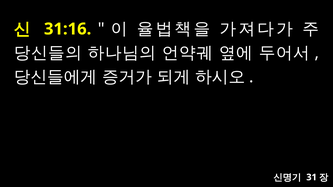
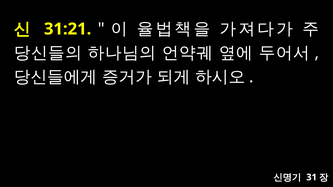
31:16: 31:16 -> 31:21 (68, 29)
